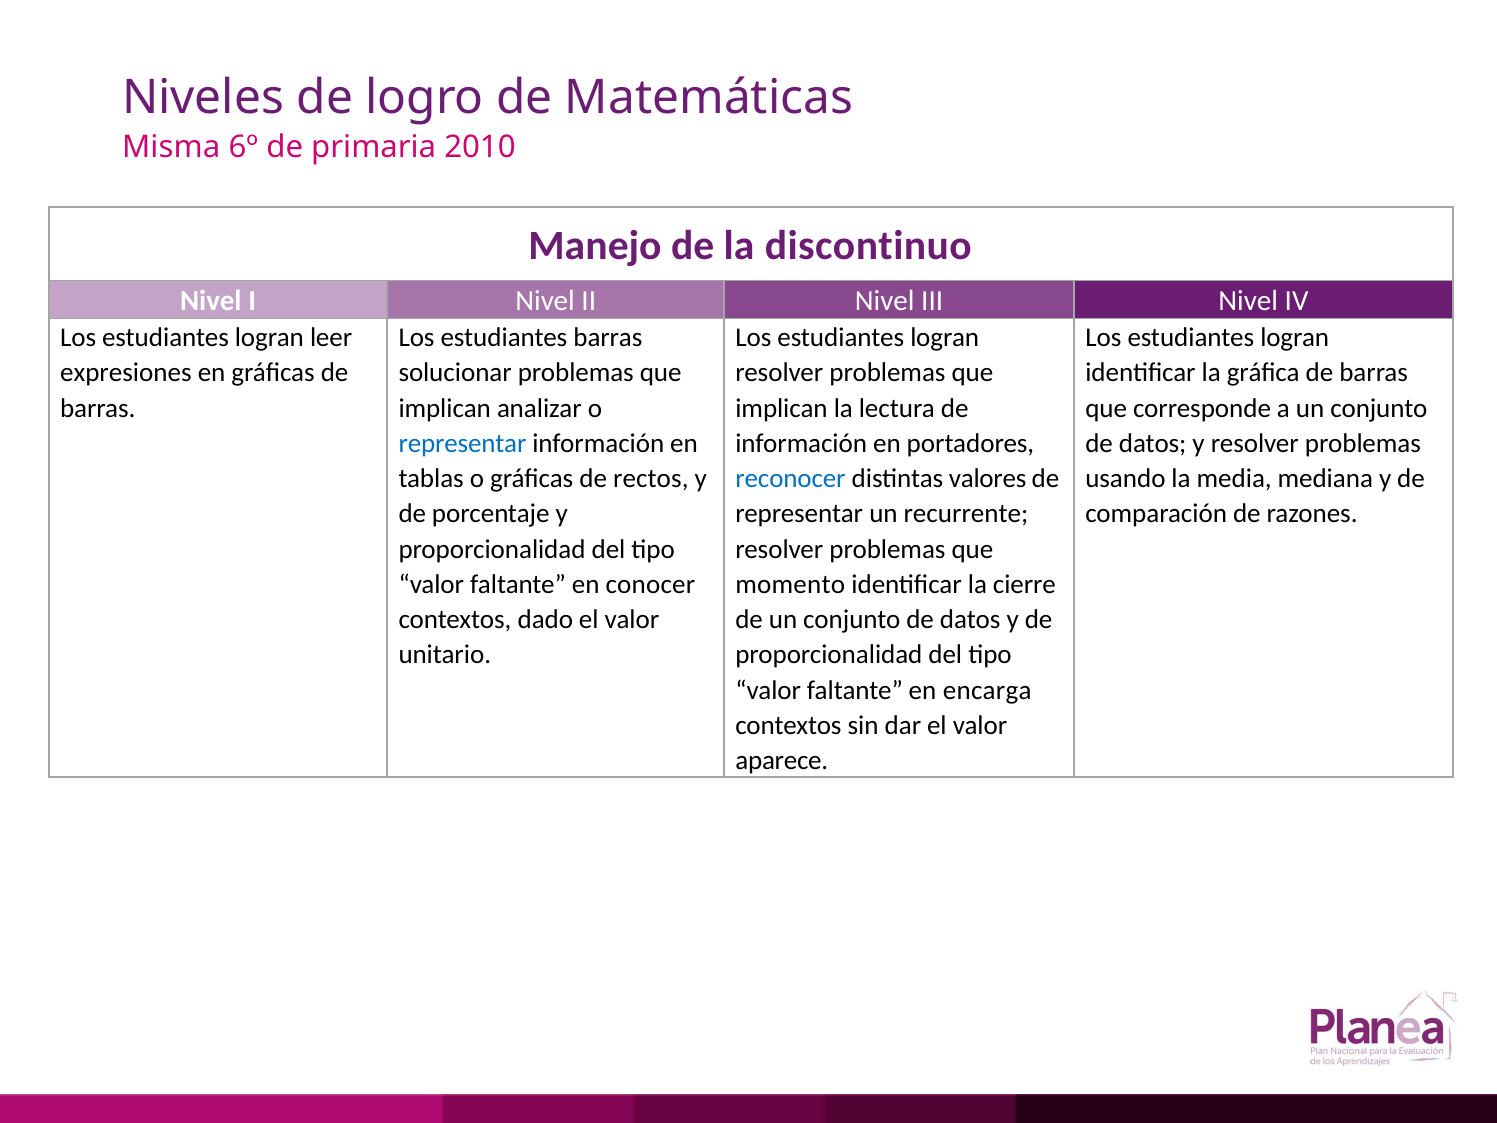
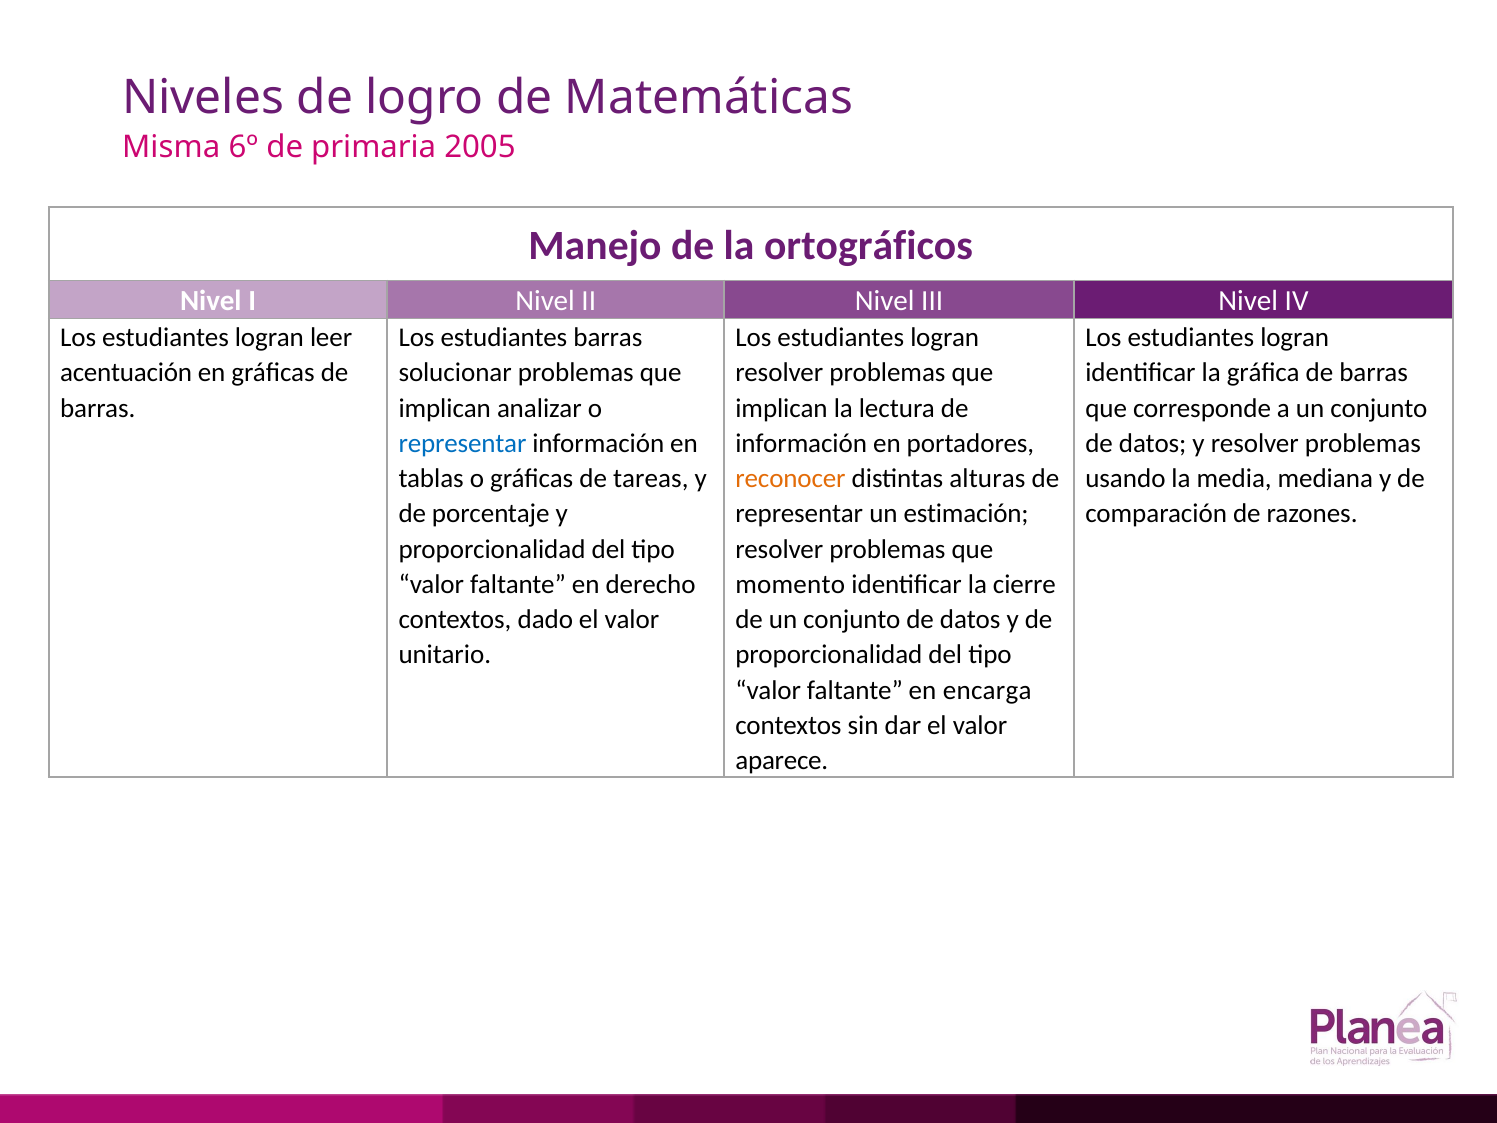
2010: 2010 -> 2005 (480, 147)
discontinuo: discontinuo -> ortográficos (868, 246)
expresiones: expresiones -> acentuación (126, 373)
rectos: rectos -> tareas (651, 479)
reconocer colour: blue -> orange (791, 479)
valores: valores -> alturas (987, 479)
recurrente: recurrente -> estimación (966, 514)
conocer: conocer -> derecho (651, 584)
